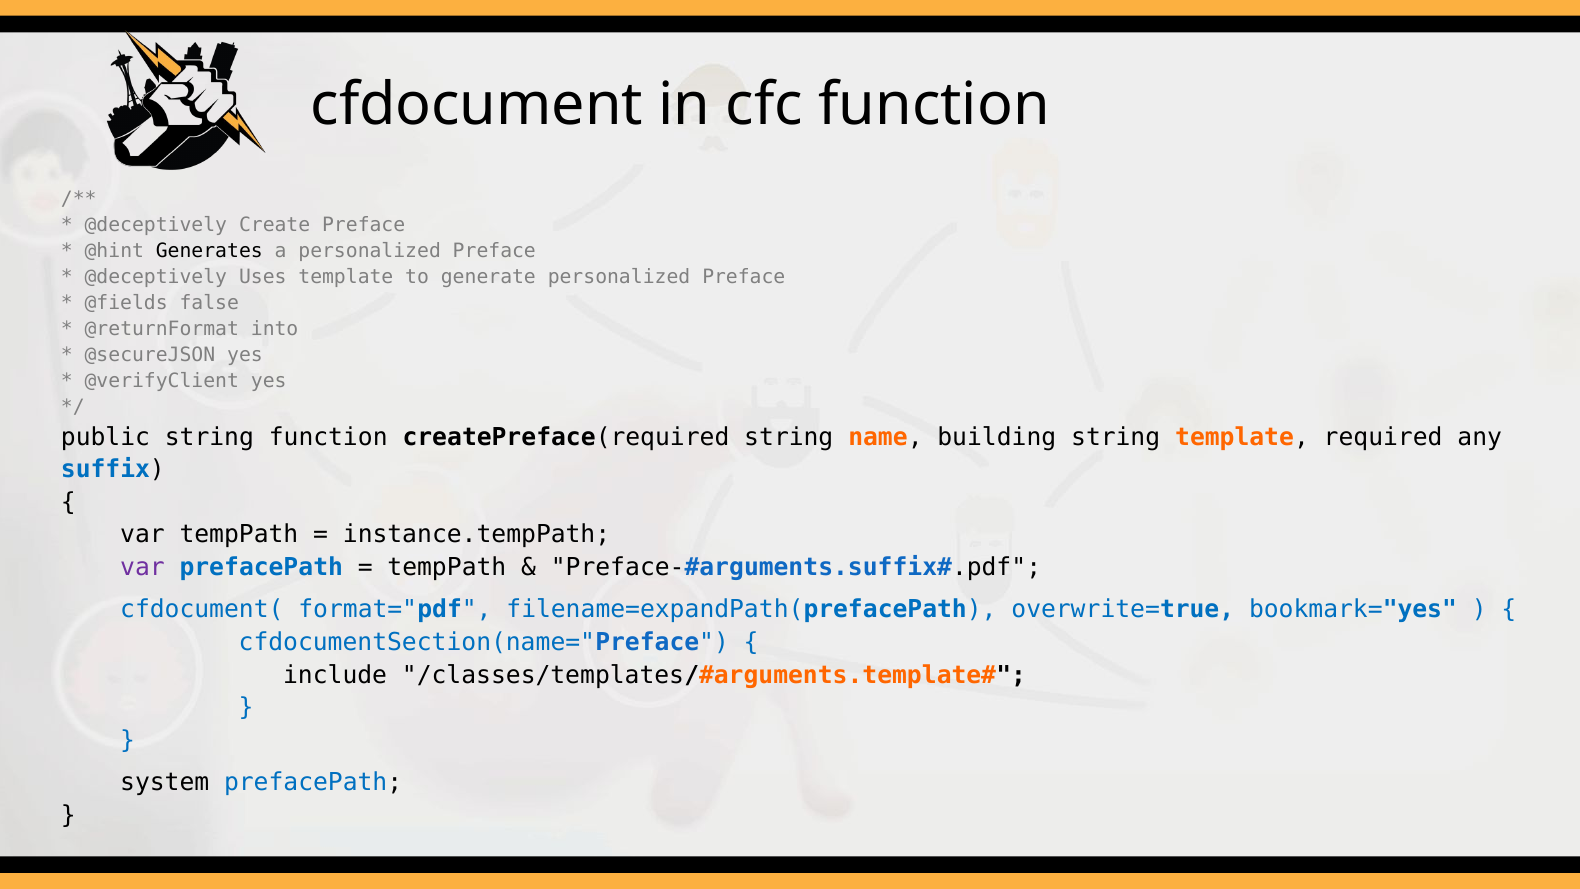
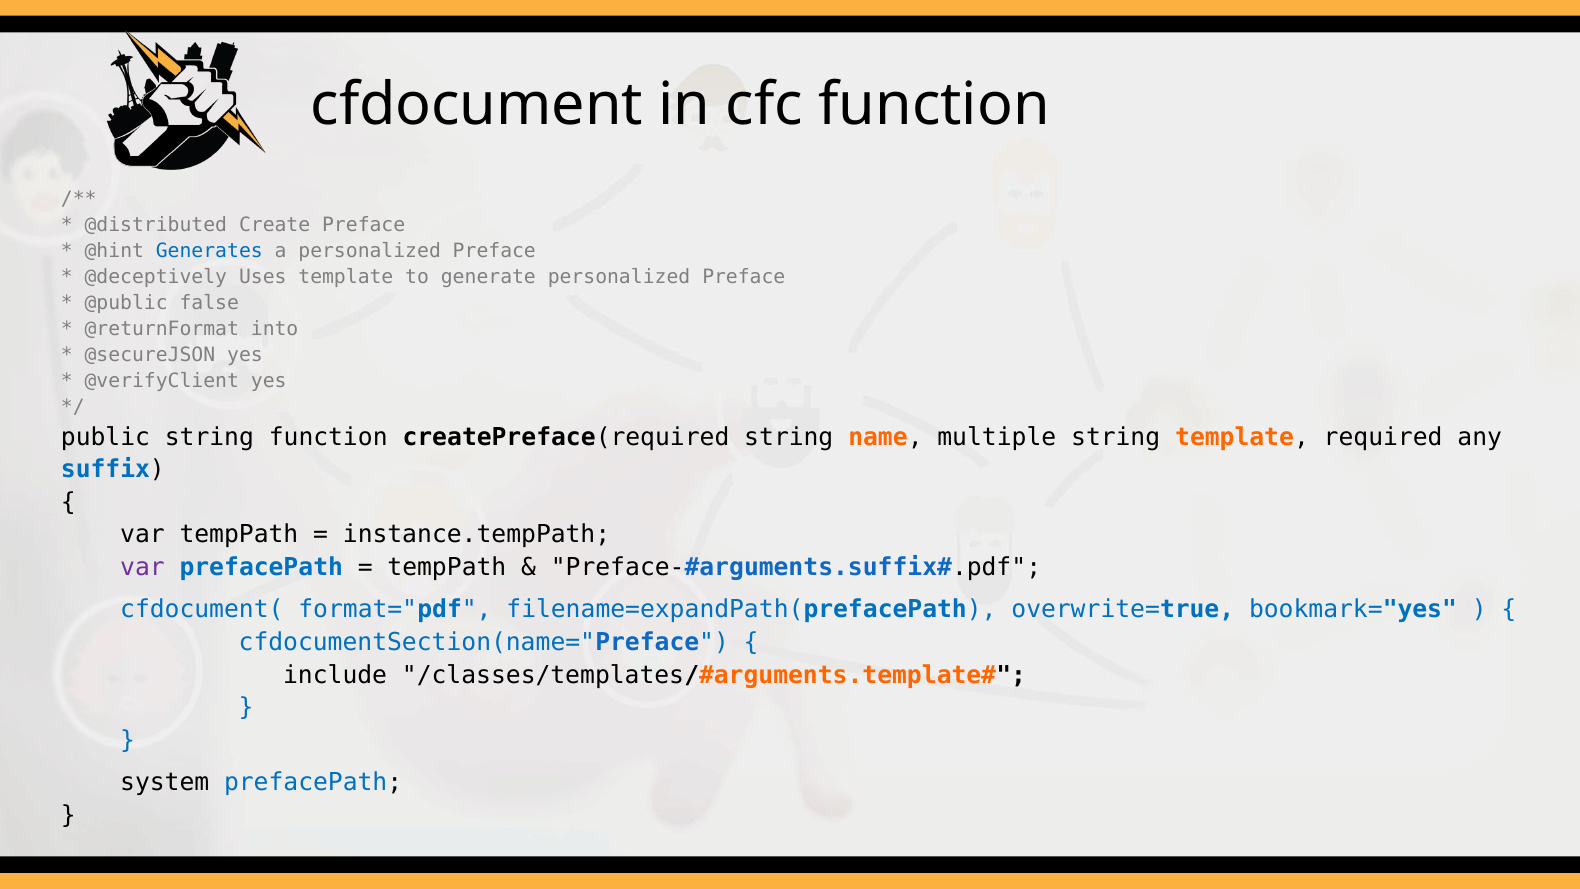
@deceptively: @deceptively -> @distributed (156, 225)
Generates colour: black -> blue (209, 251)
@fields: @fields -> @public (126, 303)
building: building -> multiple (997, 437)
